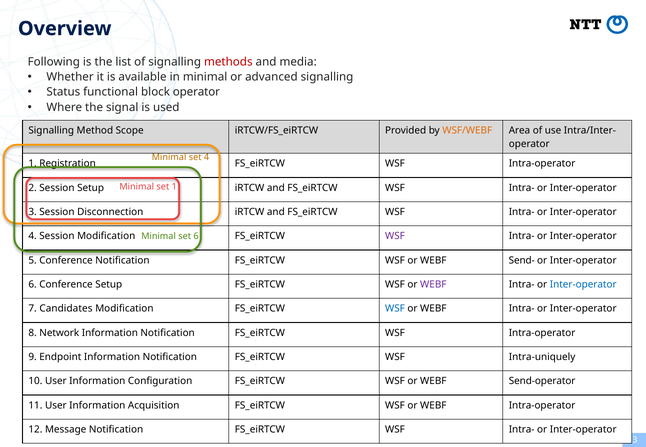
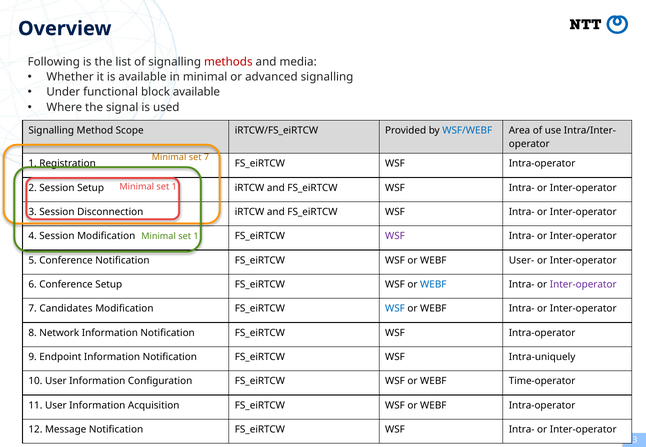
Status: Status -> Under (63, 92)
block operator: operator -> available (196, 92)
WSF/WEBF colour: orange -> blue (467, 131)
set 4: 4 -> 7 (207, 158)
6: 6 -> 1 (196, 236)
Send-: Send- -> User- (522, 260)
WEBF colour: purple -> blue (433, 285)
Inter-operator colour: blue -> purple (583, 285)
Send-operator: Send-operator -> Time-operator (542, 381)
